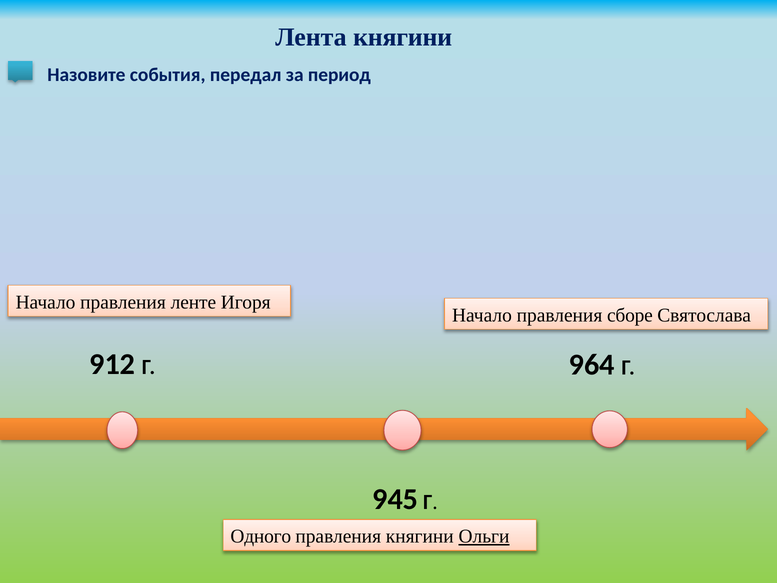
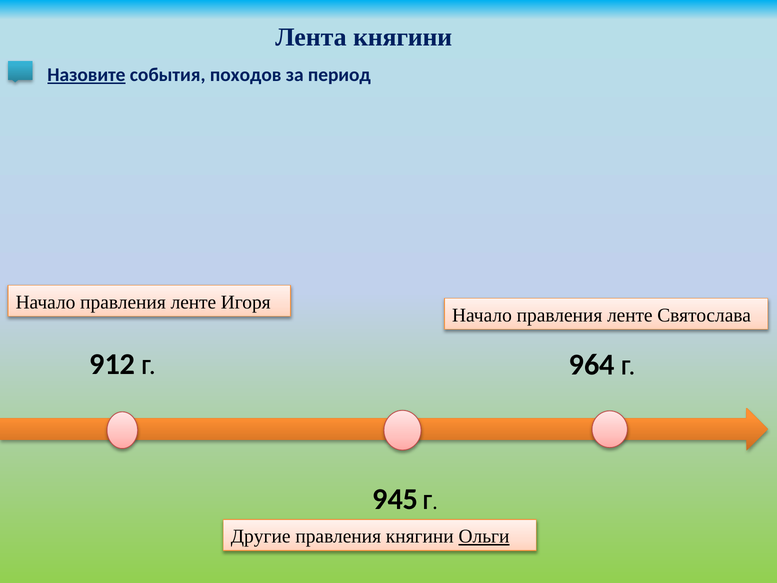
Назовите underline: none -> present (86, 75)
передал: передал -> походов (246, 75)
сборе: сборе -> ленте (630, 315)
Одного: Одного -> Другие (261, 536)
